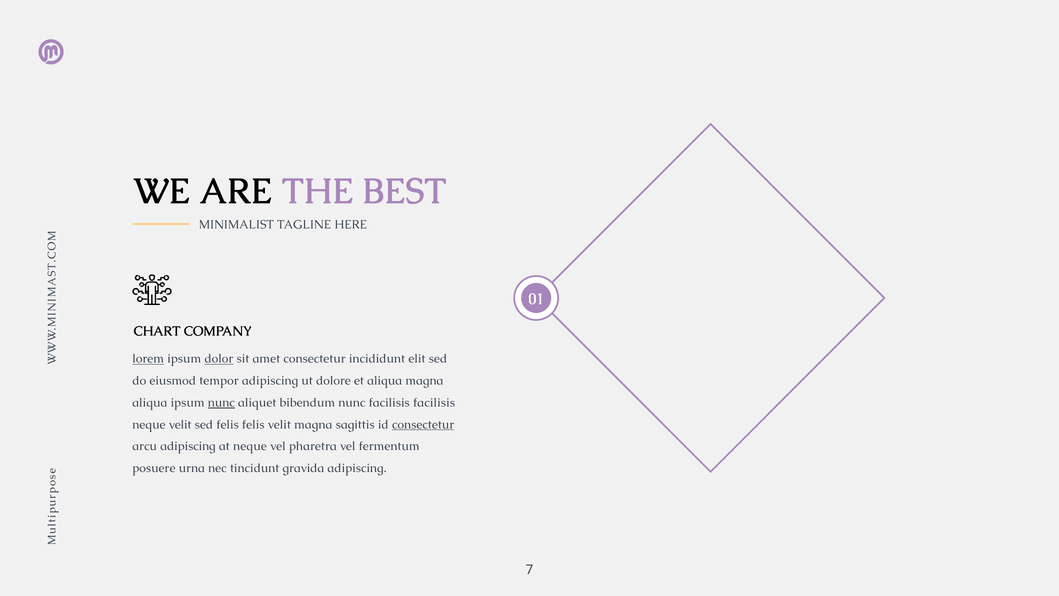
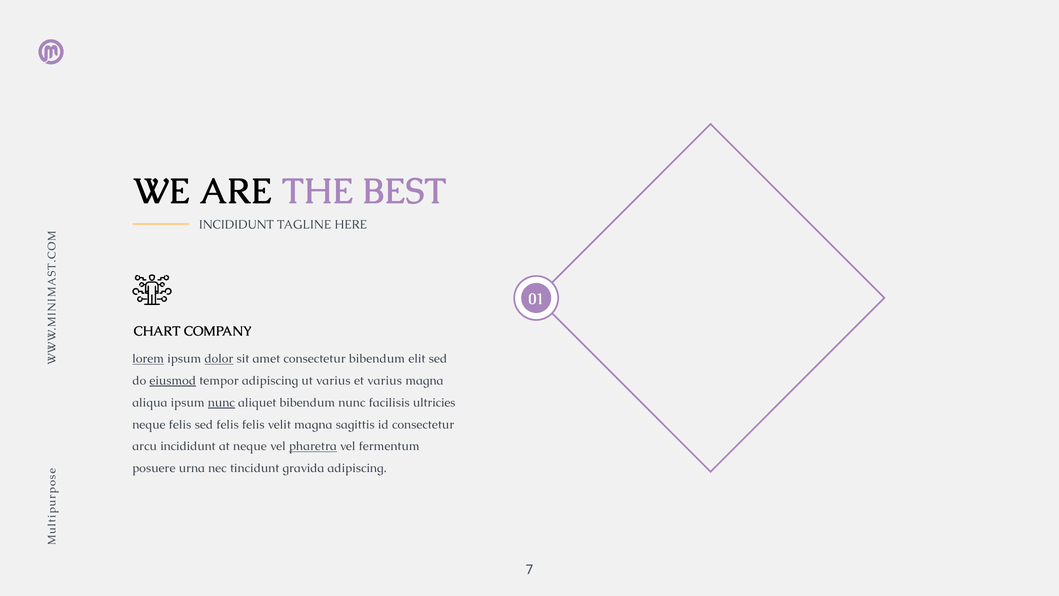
MINIMALIST: MINIMALIST -> INCIDIDUNT (236, 225)
consectetur incididunt: incididunt -> bibendum (377, 359)
eiusmod underline: none -> present (173, 381)
ut dolore: dolore -> varius (333, 381)
et aliqua: aliqua -> varius (385, 381)
facilisis facilisis: facilisis -> ultricies (434, 402)
neque velit: velit -> felis (180, 424)
consectetur underline: present -> none (423, 424)
arcu adipiscing: adipiscing -> incididunt (188, 446)
pharetra underline: none -> present (313, 446)
